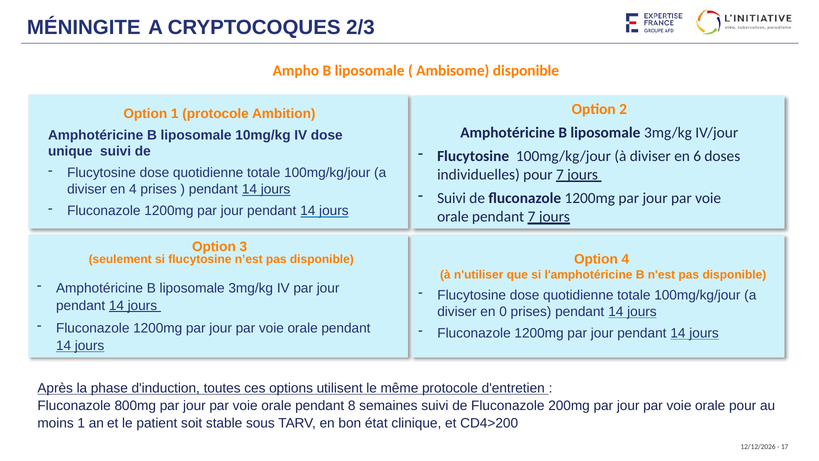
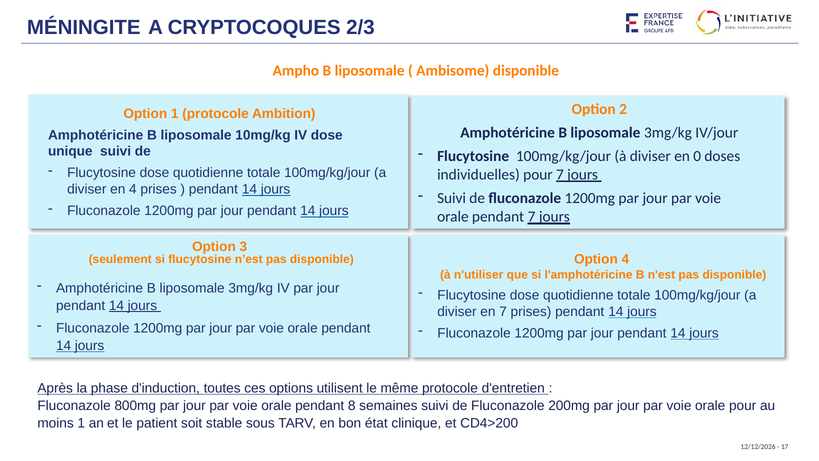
6: 6 -> 0 (697, 156)
en 0: 0 -> 7 (503, 311)
